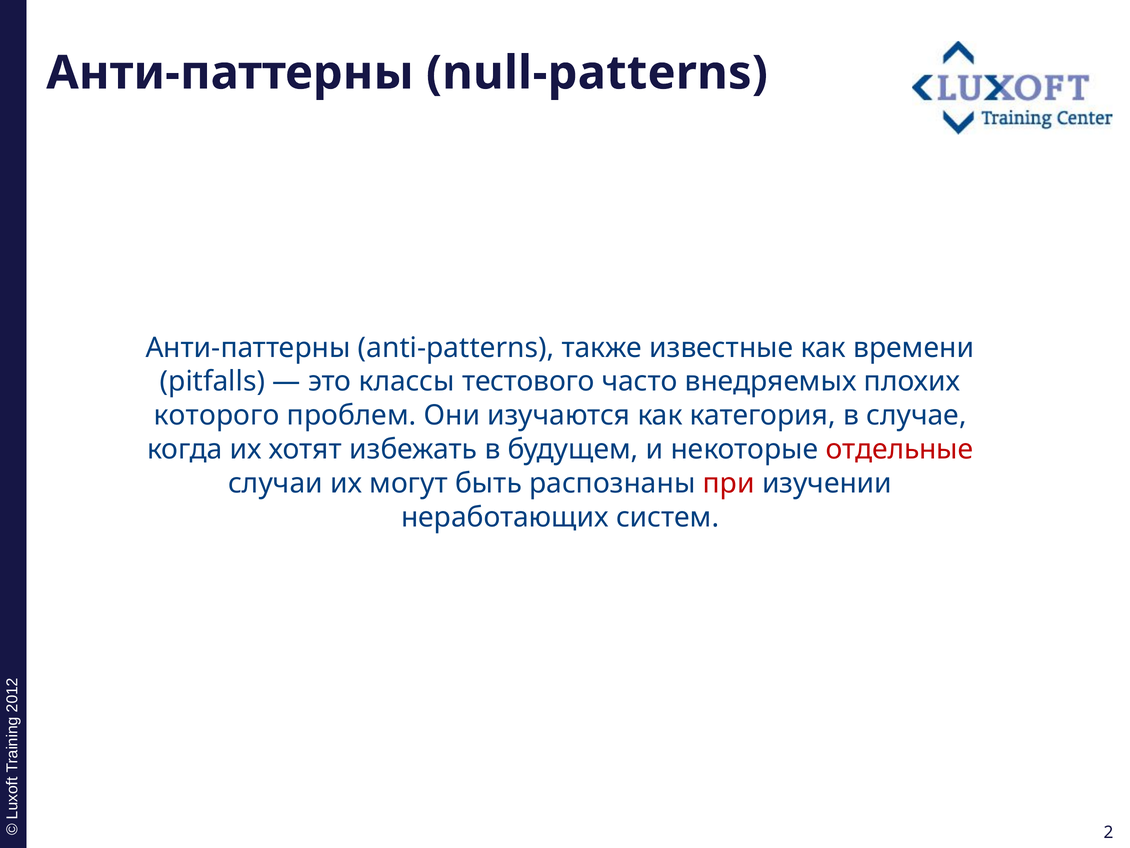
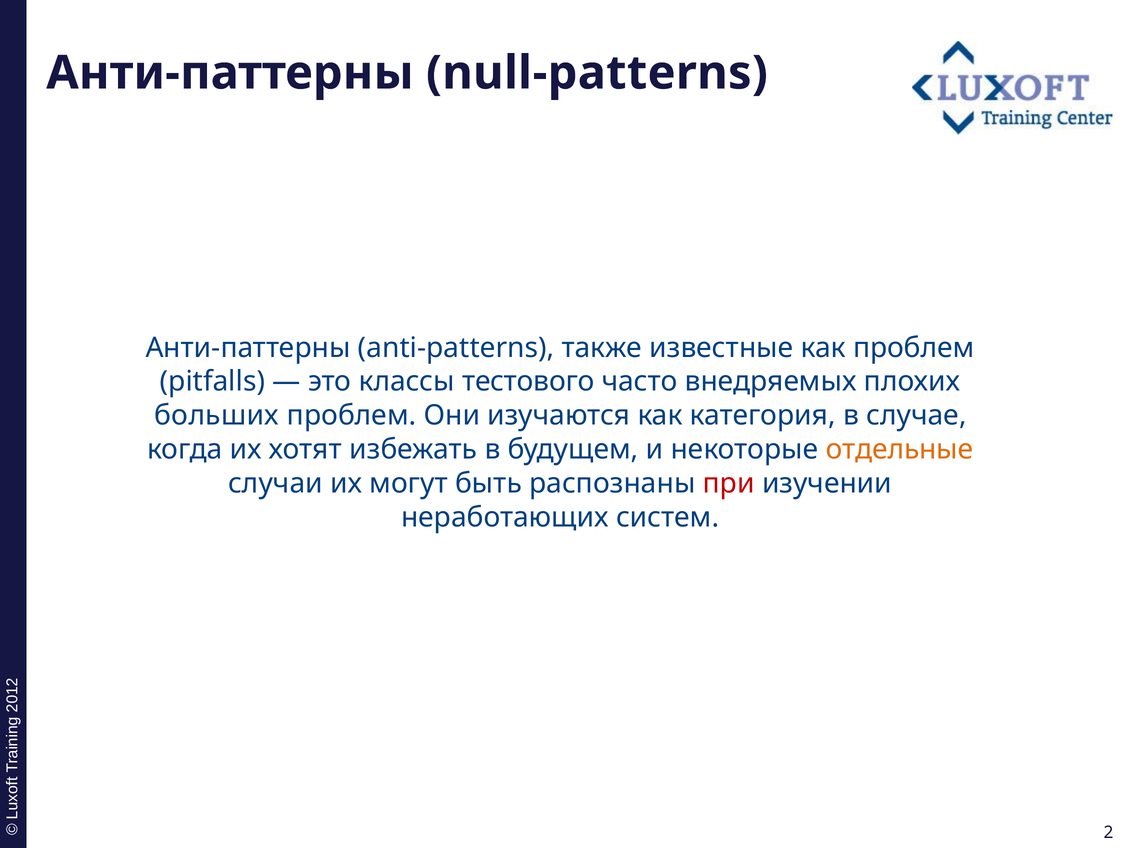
как времени: времени -> проблем (914, 347)
которого: которого -> больших (217, 415)
отдельные colour: red -> orange (899, 449)
